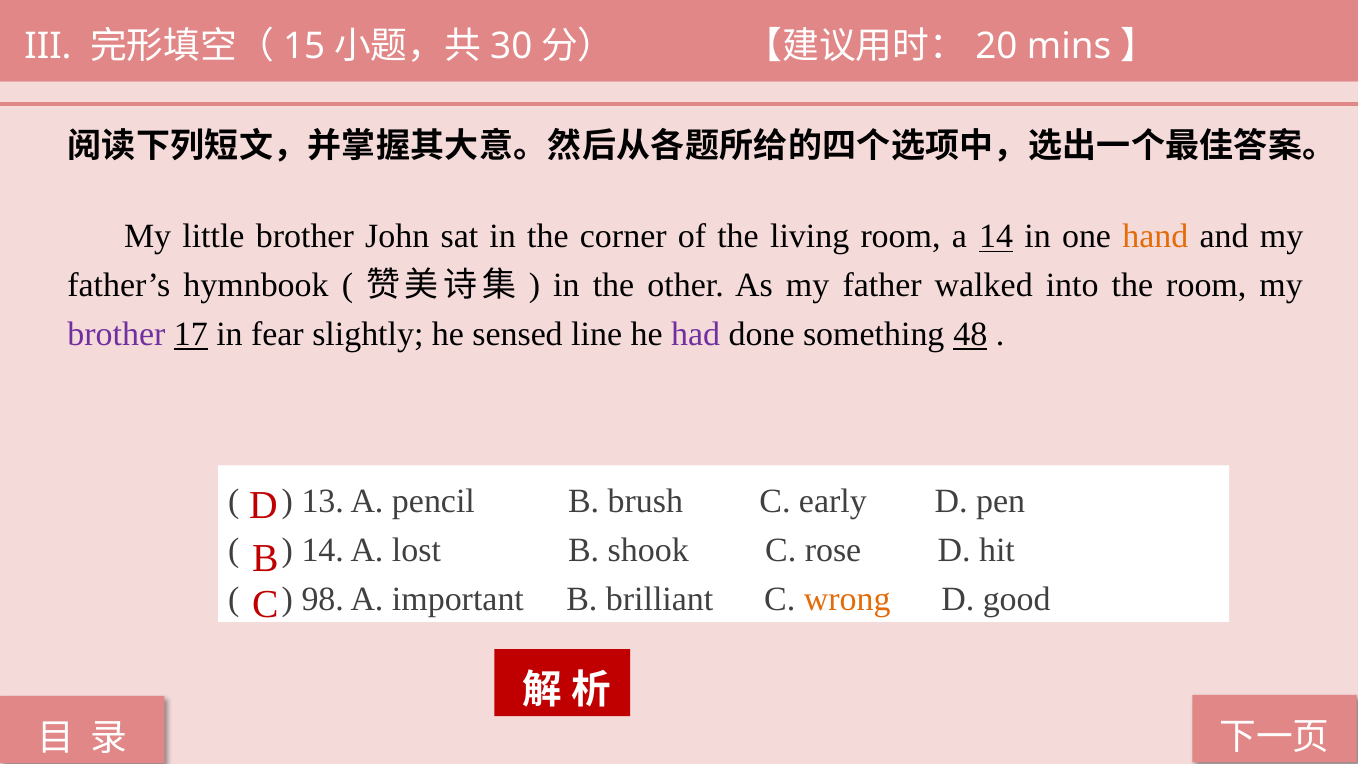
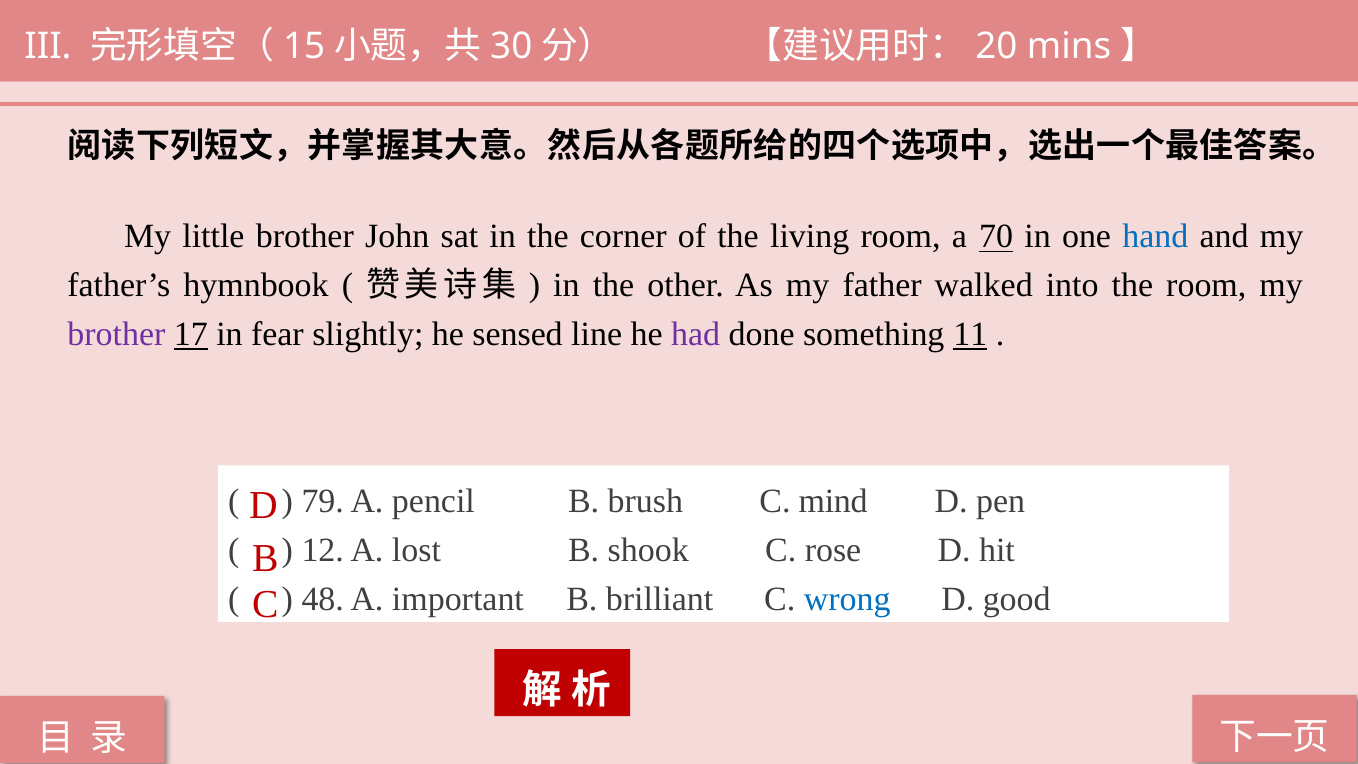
a 14: 14 -> 70 (996, 236)
hand colour: orange -> blue (1155, 236)
48: 48 -> 11 (970, 334)
13: 13 -> 79 (323, 501)
early: early -> mind (833, 501)
14: 14 -> 12 (323, 550)
98: 98 -> 48 (323, 599)
wrong colour: orange -> blue (847, 599)
